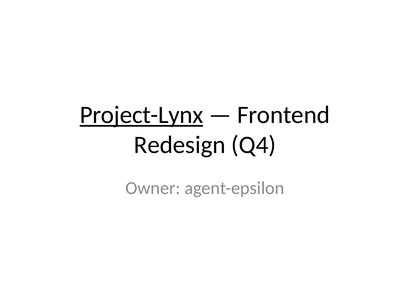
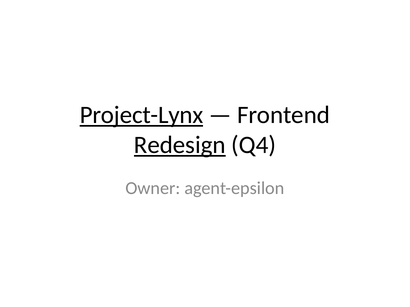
Redesign underline: none -> present (180, 145)
